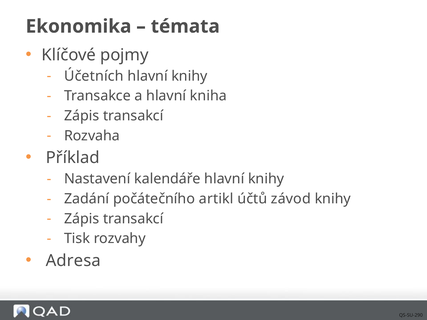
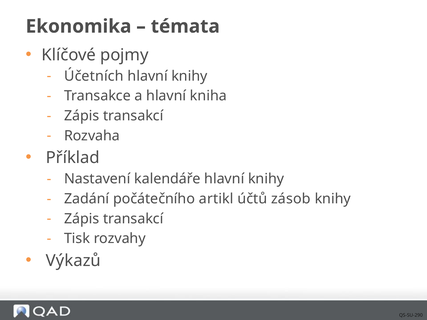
závod: závod -> zásob (291, 199)
Adresa: Adresa -> Výkazů (73, 261)
